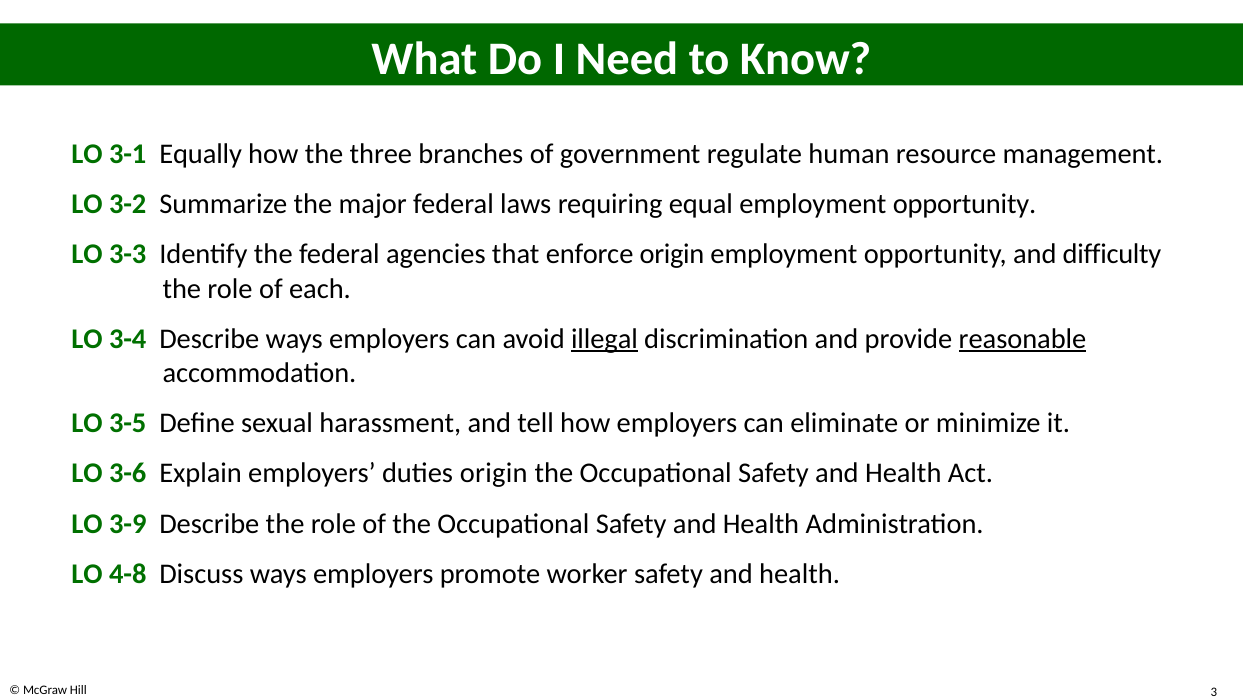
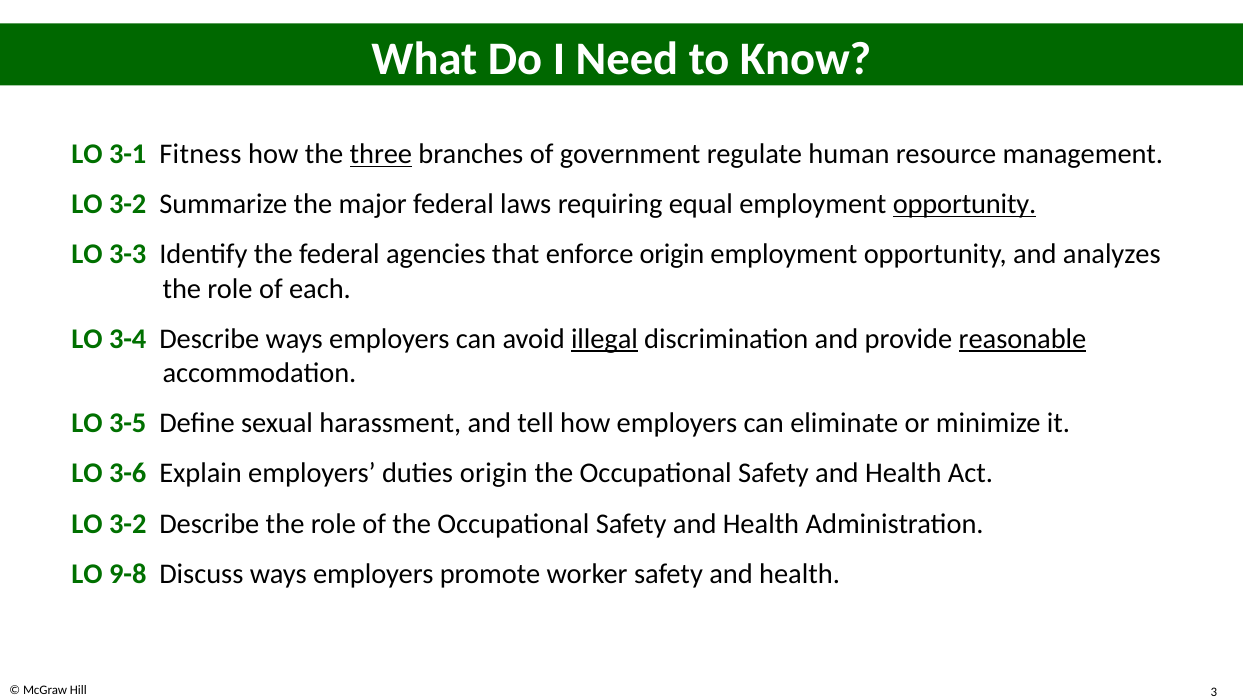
Equally: Equally -> Fitness (200, 154)
three underline: none -> present (381, 154)
opportunity underline: none -> present (965, 204)
difficulty: difficulty -> analyzes (1112, 255)
3-9: 3-9 -> 3-2 (128, 524)
4-8: 4-8 -> 9-8 (128, 574)
